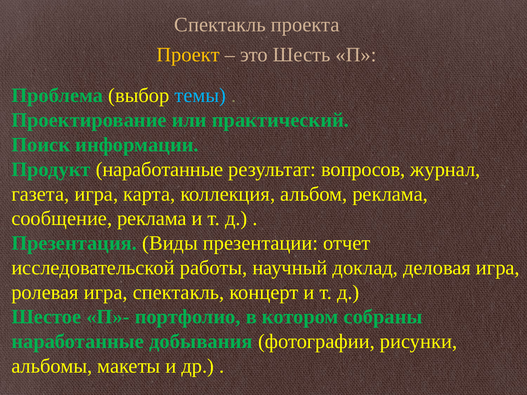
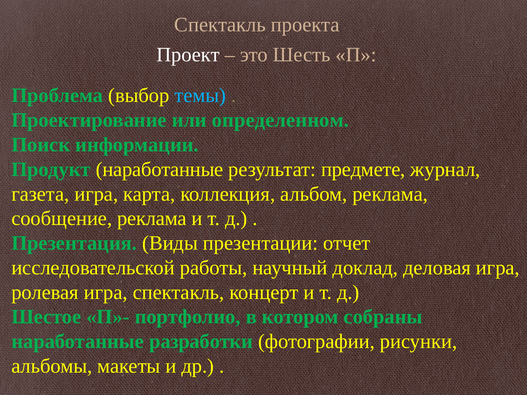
Проект colour: yellow -> white (188, 55)
практический: практический -> определенном (280, 120)
вопросов: вопросов -> предмете (363, 169)
добывания: добывания -> разработки (201, 342)
